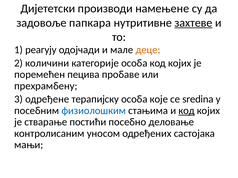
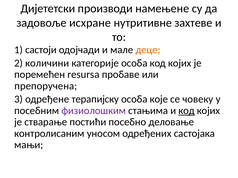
папкара: папкара -> исхране (90, 23)
захтеве underline: present -> none (193, 23)
реагују: реагују -> састоји (41, 50)
пецива: пецива -> resursa (83, 75)
прехрамбену: прехрамбену -> препоручена (46, 86)
sredina: sredina -> човеку (198, 99)
физиолошким colour: blue -> purple (94, 111)
